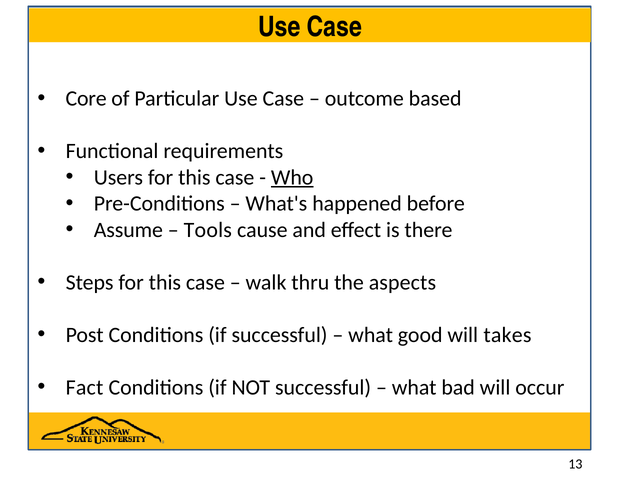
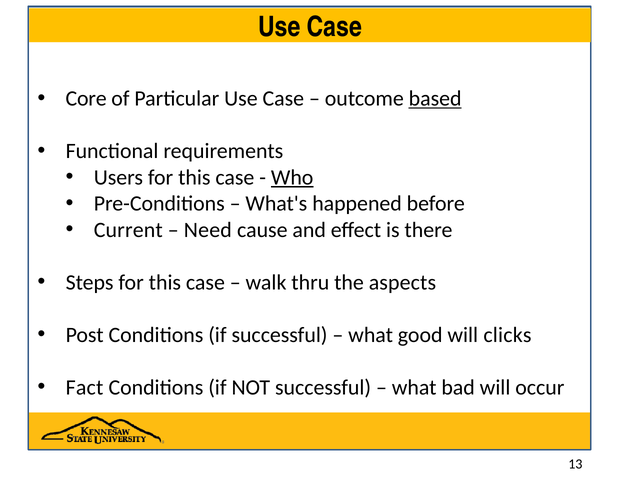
based underline: none -> present (435, 99)
Assume: Assume -> Current (128, 230)
Tools: Tools -> Need (208, 230)
takes: takes -> clicks (507, 335)
